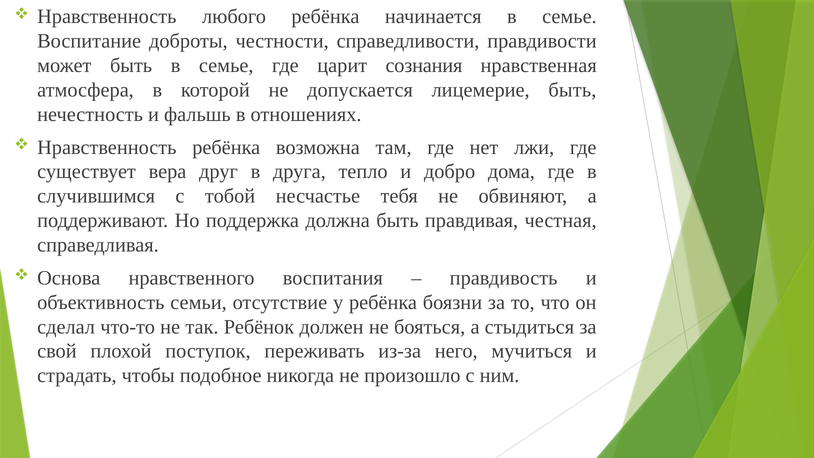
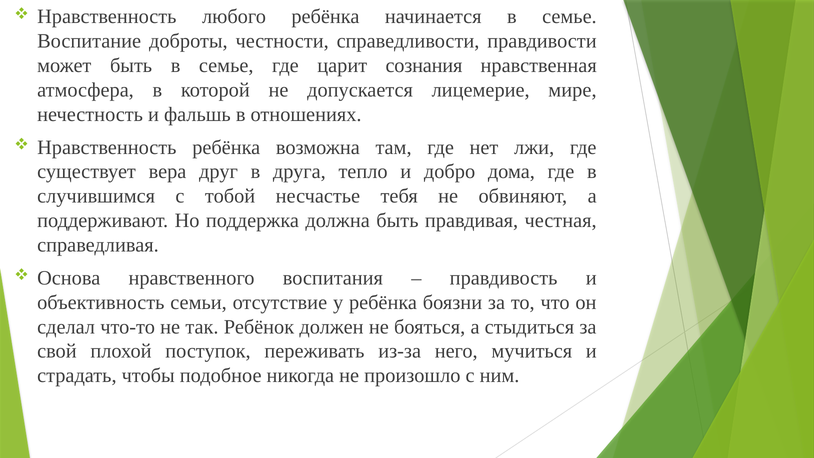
лицемерие быть: быть -> мире (572, 90)
